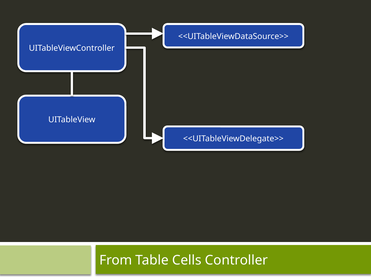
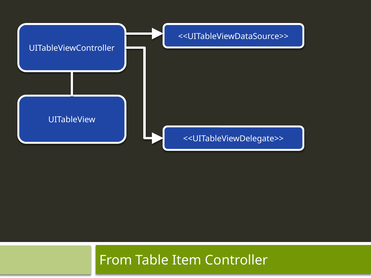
Cells: Cells -> Item (187, 260)
